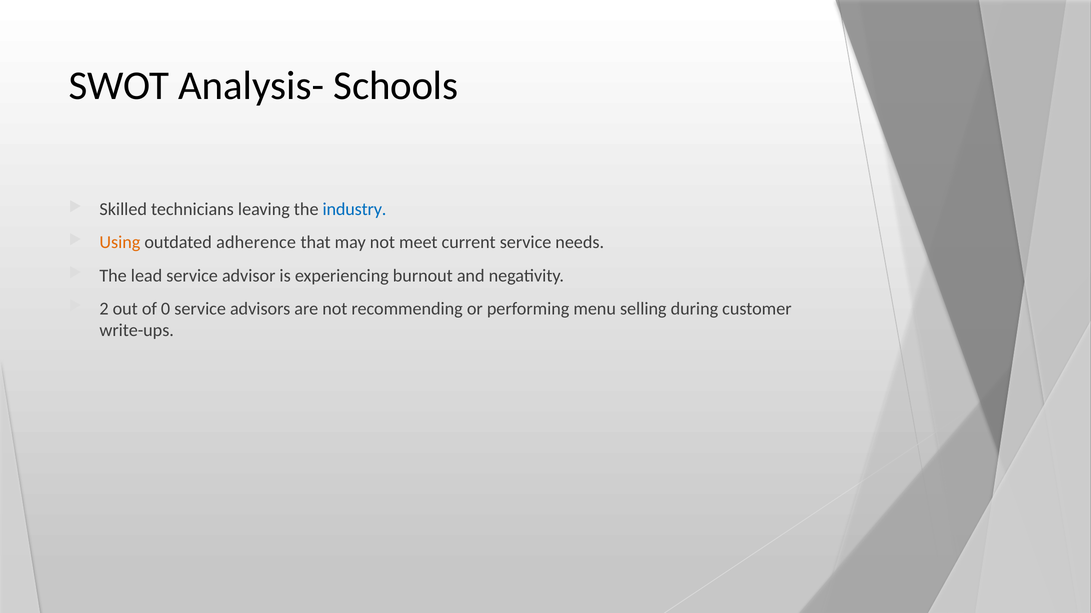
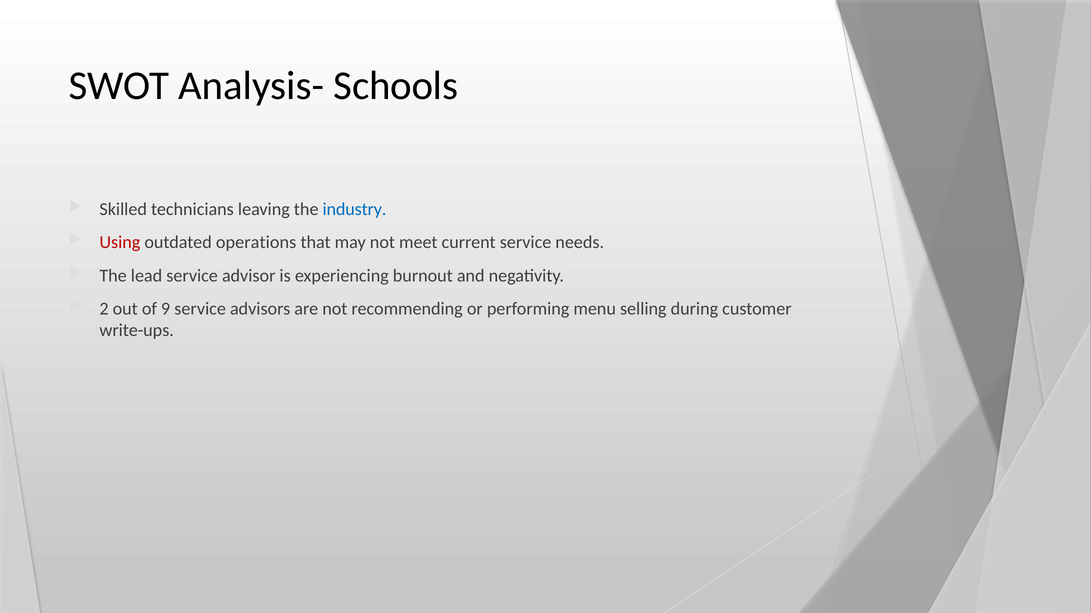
Using colour: orange -> red (120, 243)
adherence: adherence -> operations (256, 243)
0: 0 -> 9 (166, 309)
